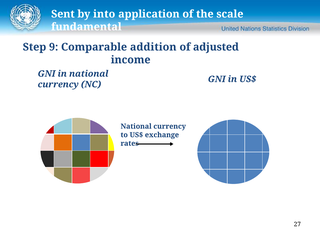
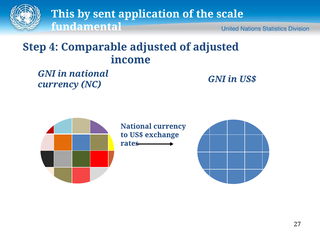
Sent: Sent -> This (63, 14)
into: into -> sent (104, 14)
9: 9 -> 4 (54, 47)
Comparable addition: addition -> adjusted (153, 47)
